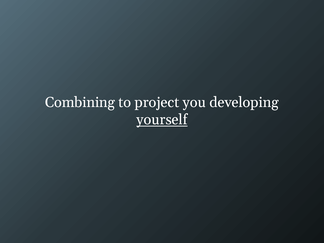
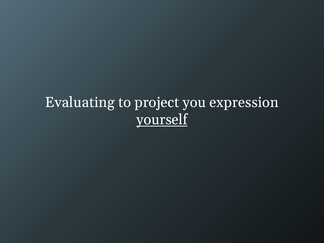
Combining: Combining -> Evaluating (80, 102)
developing: developing -> expression (244, 102)
